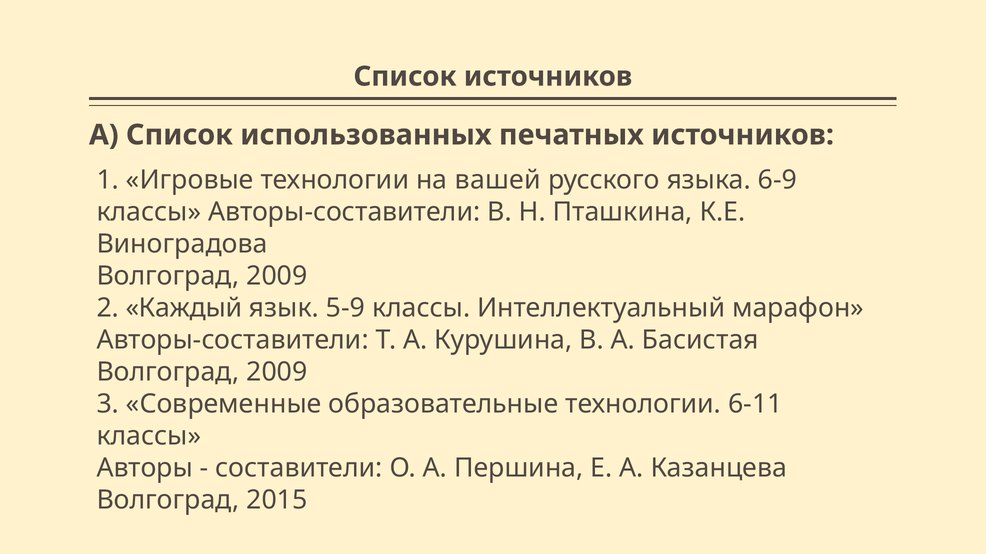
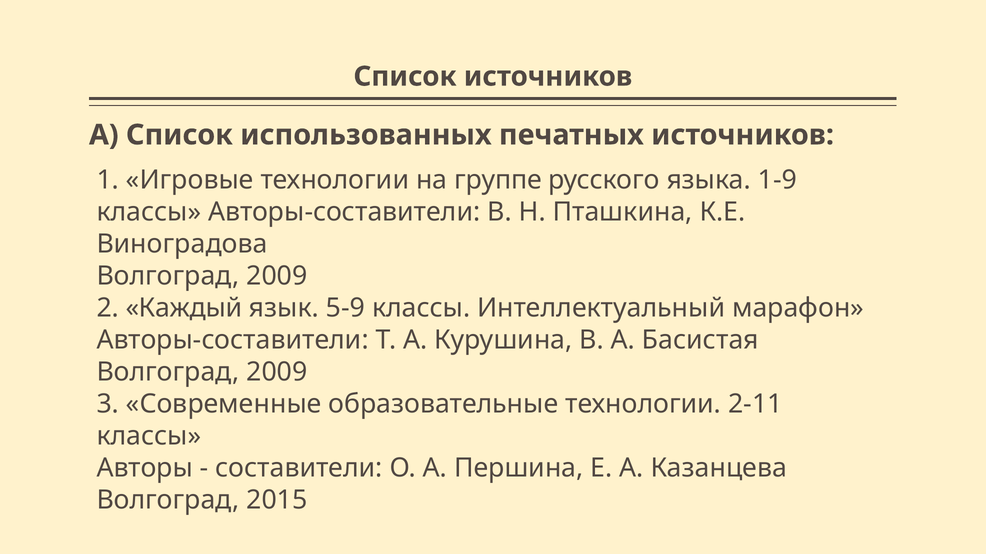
вашей: вашей -> группе (498, 180)
6-9: 6-9 -> 1-9 (777, 180)
6-11: 6-11 -> 2-11 (755, 404)
